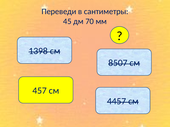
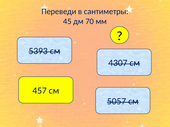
1398: 1398 -> 5393 (38, 51)
8507: 8507 -> 4307 (118, 63)
4457: 4457 -> 5057 (117, 102)
